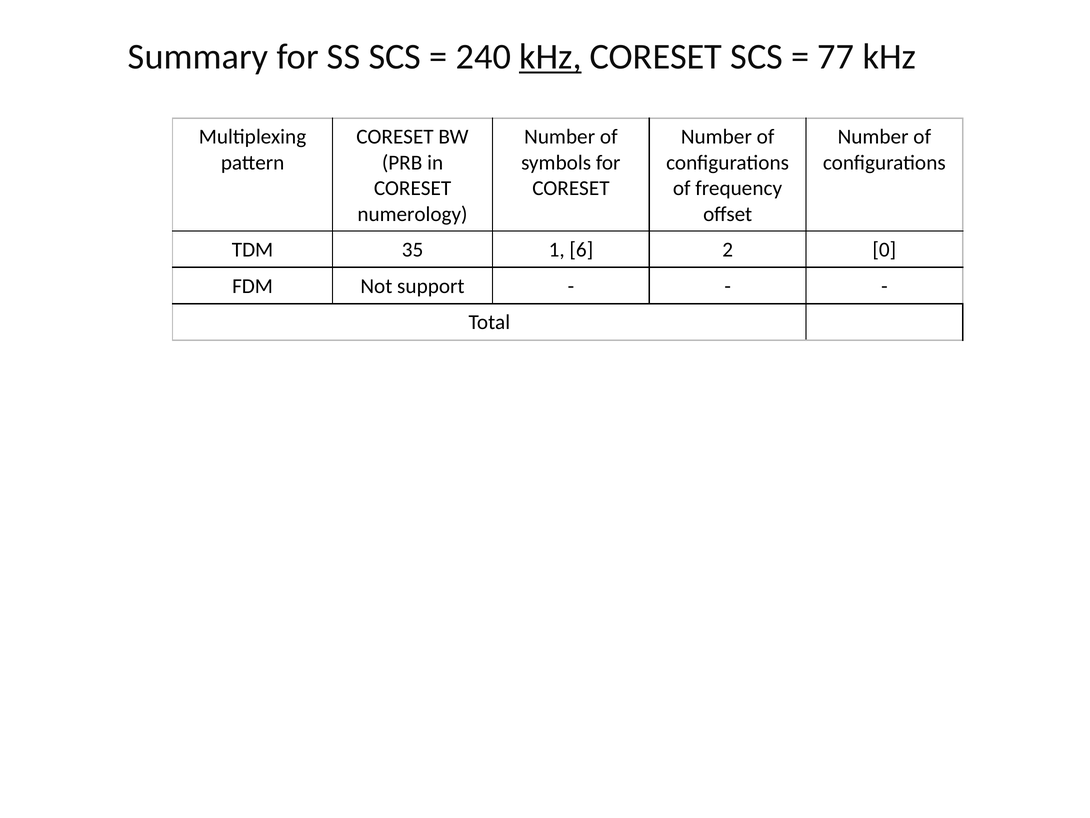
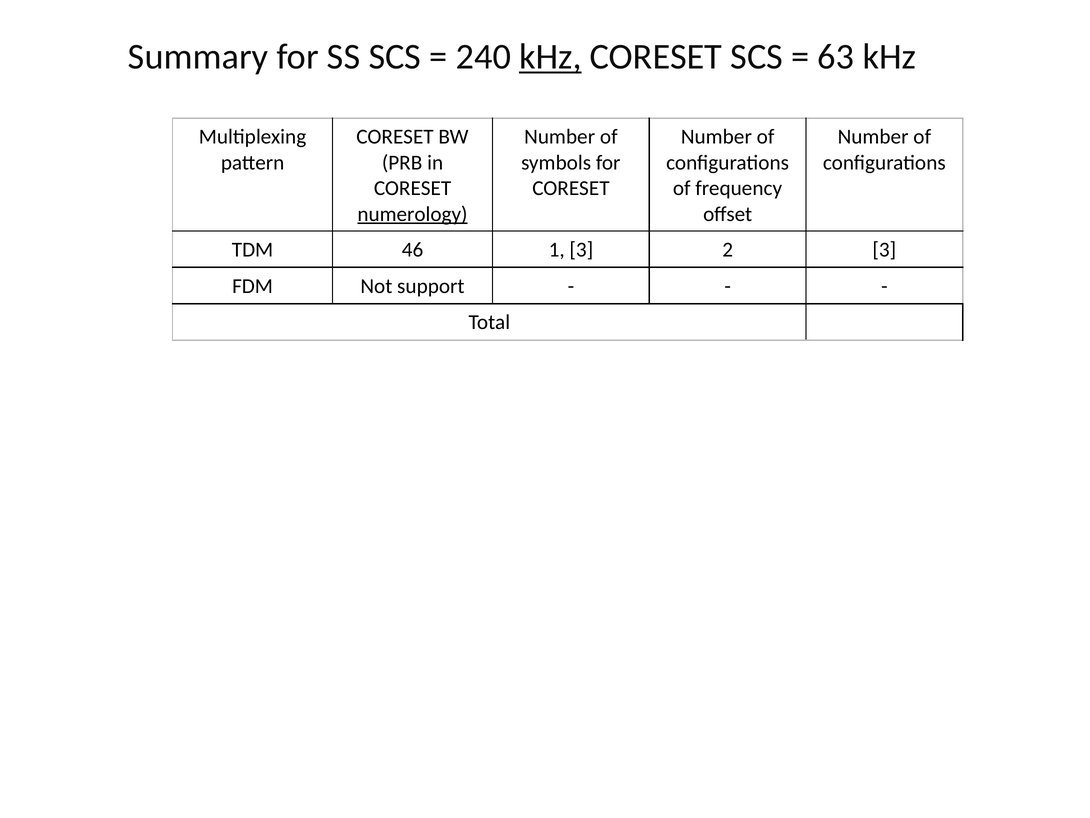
77: 77 -> 63 (836, 57)
numerology underline: none -> present (412, 214)
35: 35 -> 46 (413, 249)
1 6: 6 -> 3 (581, 249)
2 0: 0 -> 3 (884, 249)
